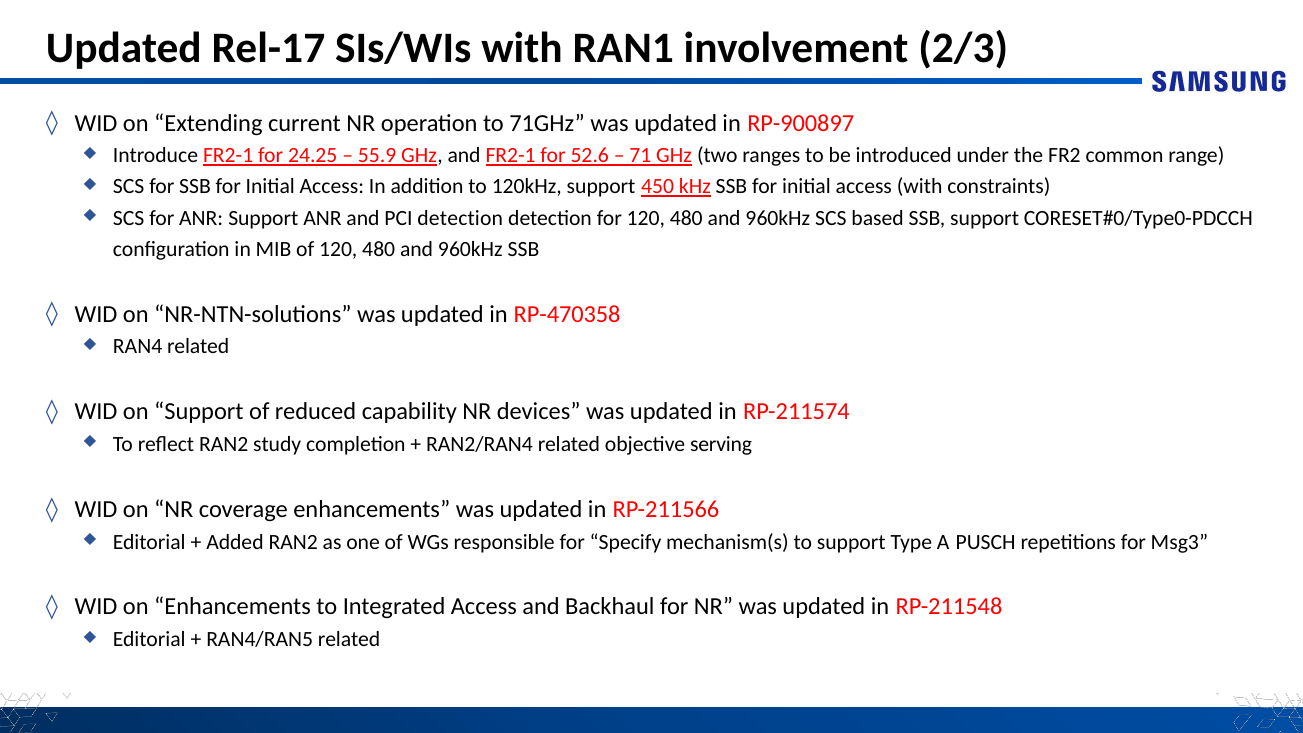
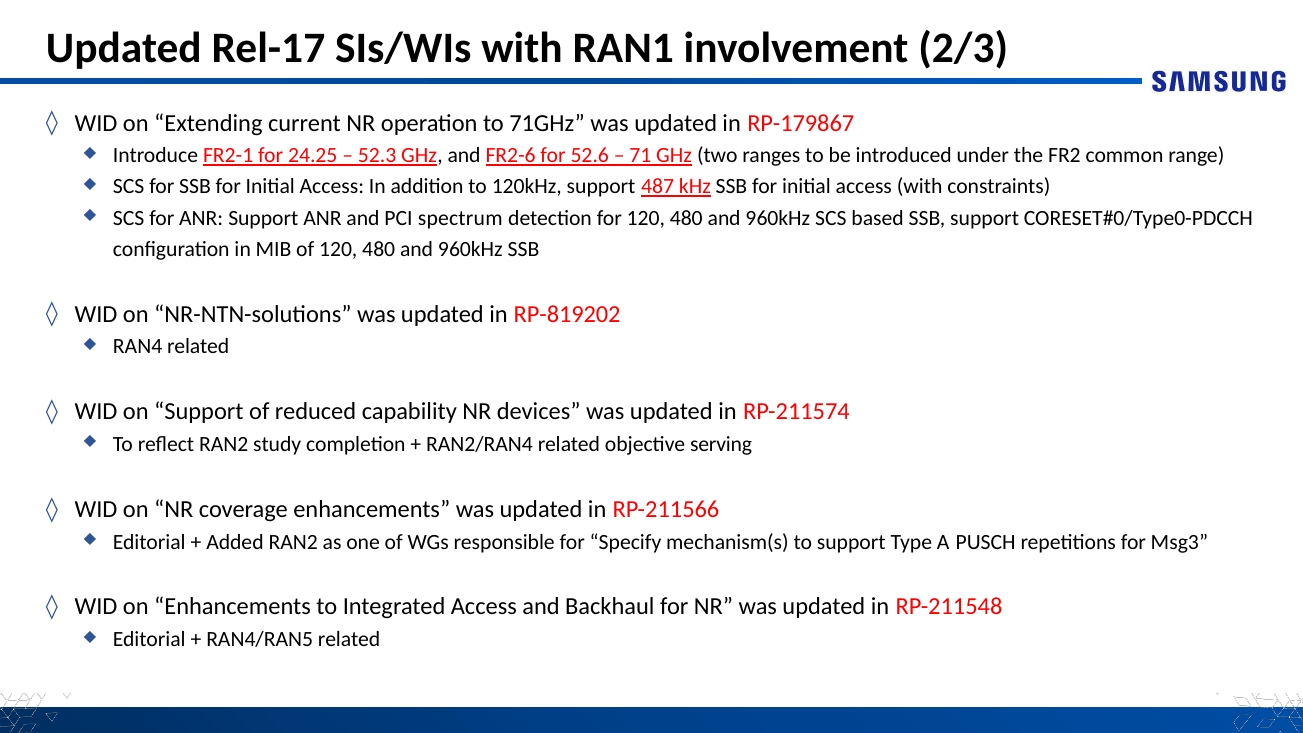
RP-900897: RP-900897 -> RP-179867 (801, 123)
55.9: 55.9 -> 52.3 (377, 156)
and FR2-1: FR2-1 -> FR2-6 (511, 156)
450: 450 -> 487 (658, 187)
PCI detection: detection -> spectrum (460, 218)
RP-470358: RP-470358 -> RP-819202 (567, 314)
